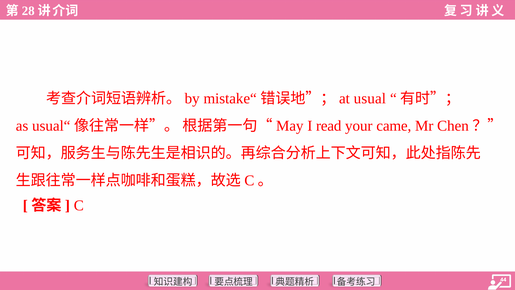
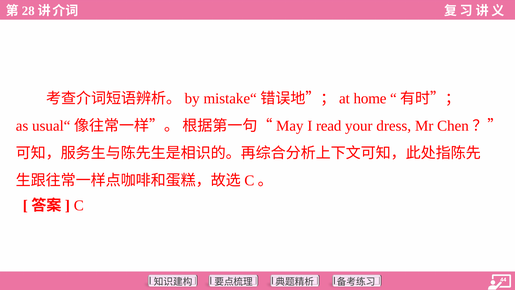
usual: usual -> home (370, 98)
came: came -> dress (394, 126)
